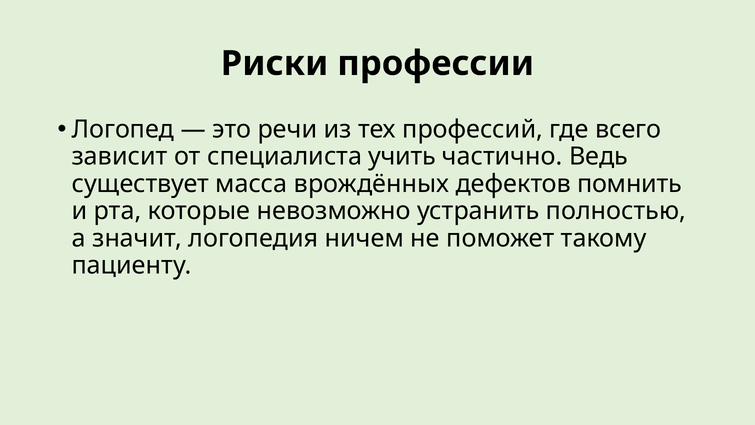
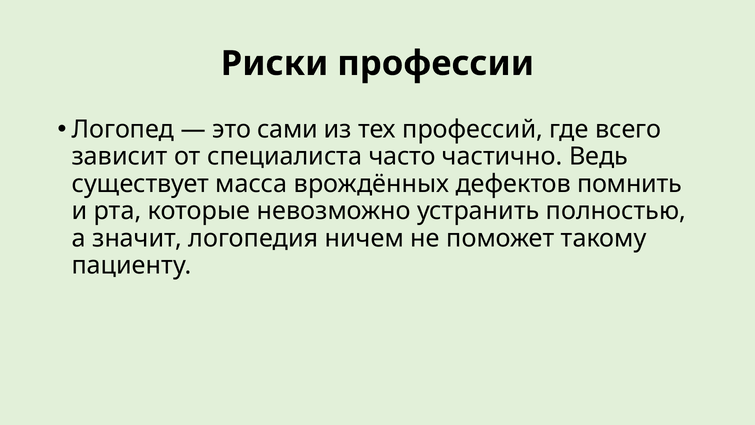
речи: речи -> сами (287, 129)
учить: учить -> часто (402, 157)
